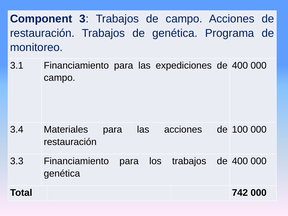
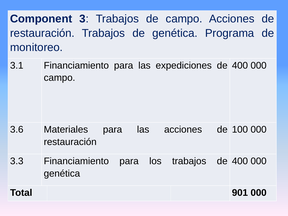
3.4: 3.4 -> 3.6 (17, 130)
742: 742 -> 901 (240, 193)
